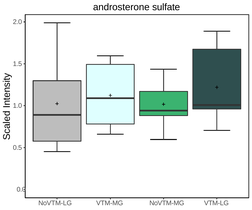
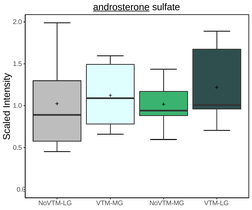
androsterone underline: none -> present (121, 7)
